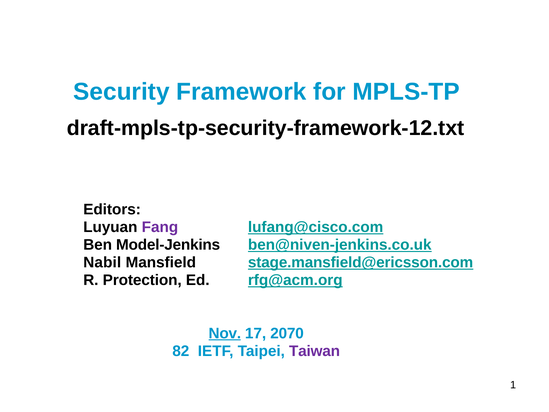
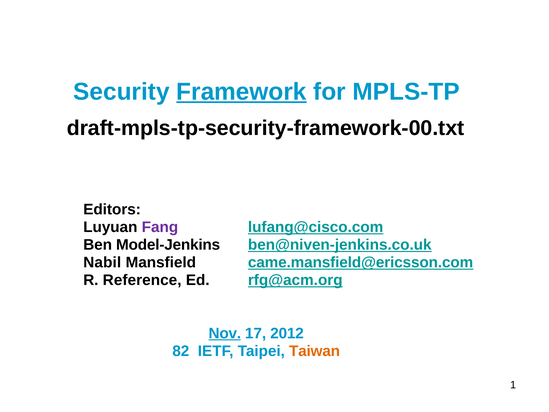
Framework underline: none -> present (241, 92)
draft-mpls-tp-security-framework-12.txt: draft-mpls-tp-security-framework-12.txt -> draft-mpls-tp-security-framework-00.txt (266, 128)
stage.mansfield@ericsson.com: stage.mansfield@ericsson.com -> came.mansfield@ericsson.com (361, 262)
Protection: Protection -> Reference (142, 280)
2070: 2070 -> 2012 (287, 333)
Taiwan colour: purple -> orange (315, 351)
